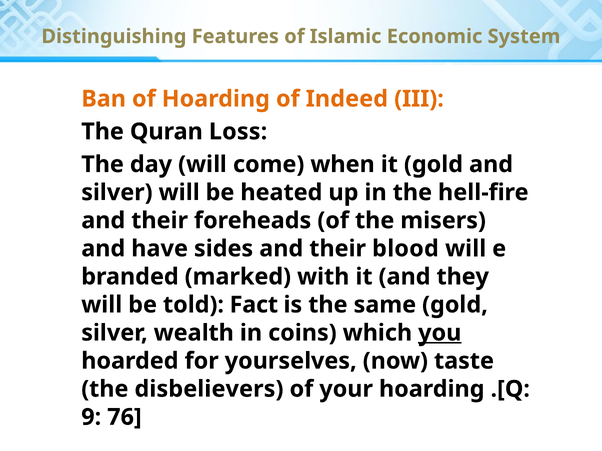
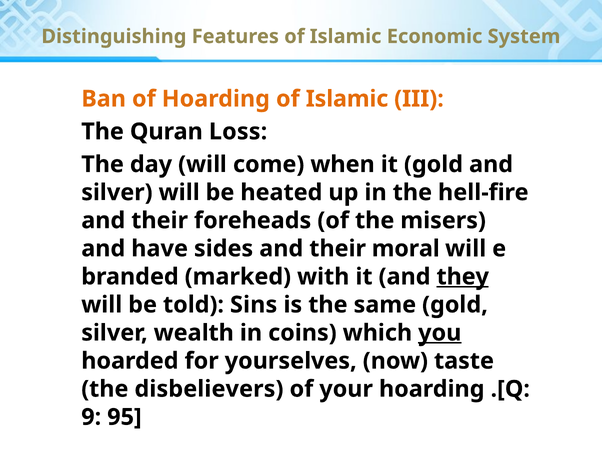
Hoarding of Indeed: Indeed -> Islamic (347, 99)
blood: blood -> moral (406, 249)
they underline: none -> present (463, 277)
Fact: Fact -> Sins (254, 305)
76: 76 -> 95 (124, 418)
